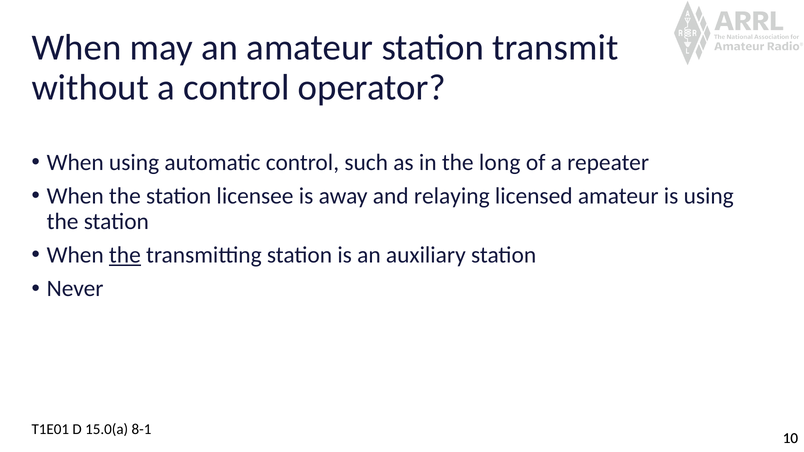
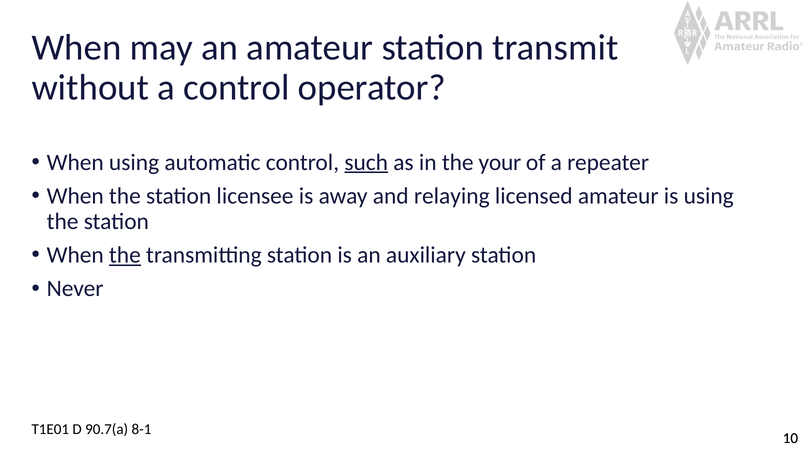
such underline: none -> present (366, 162)
long: long -> your (500, 162)
15.0(a: 15.0(a -> 90.7(a (107, 430)
